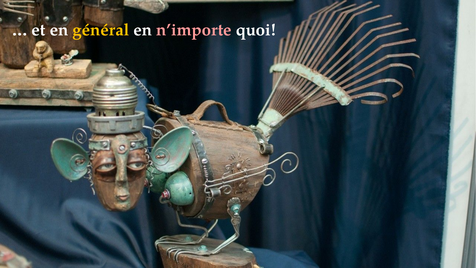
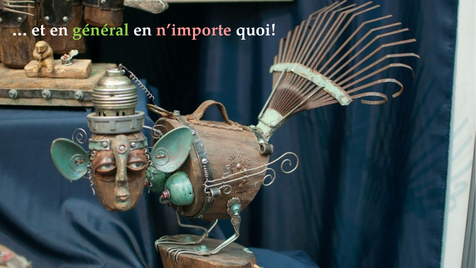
général colour: yellow -> light green (101, 30)
